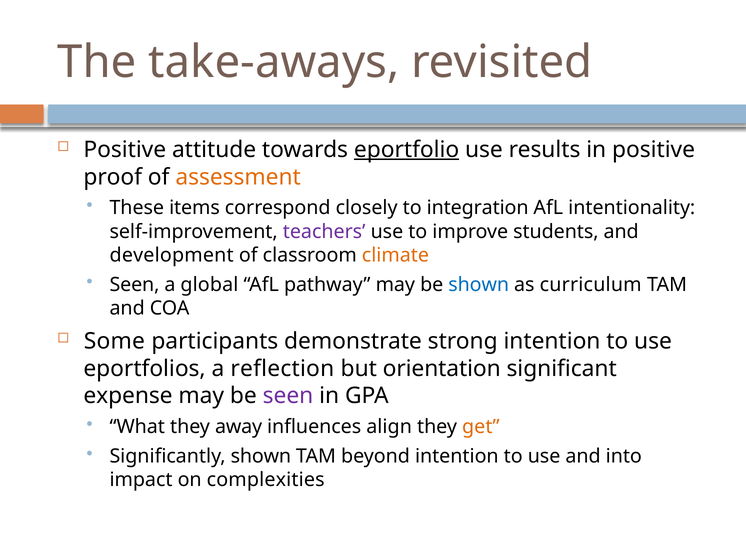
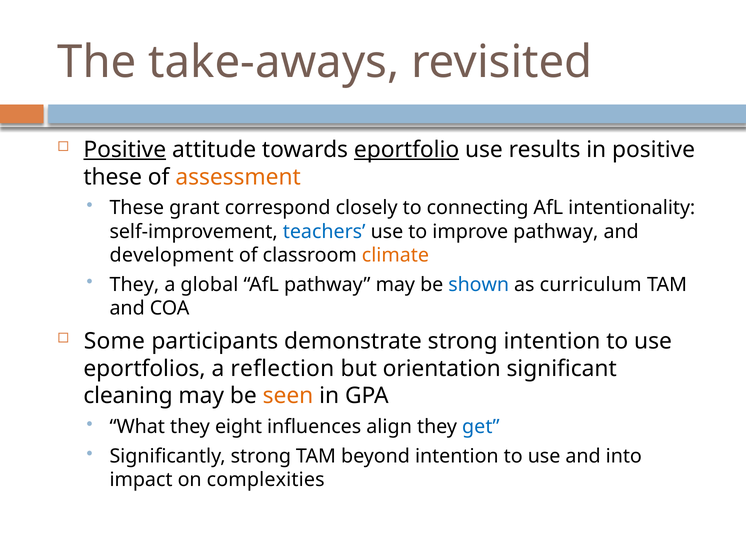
Positive underline: none -> present (125, 149)
proof: proof -> these (113, 177)
items: items -> grant (194, 208)
integration: integration -> connecting (478, 208)
teachers colour: purple -> blue (324, 231)
improve students: students -> pathway (556, 231)
Seen: Seen -> They (134, 284)
expense: expense -> cleaning (128, 396)
seen colour: purple -> orange (288, 396)
away: away -> eight (239, 427)
get colour: orange -> blue (481, 427)
Significantly shown: shown -> strong (261, 456)
